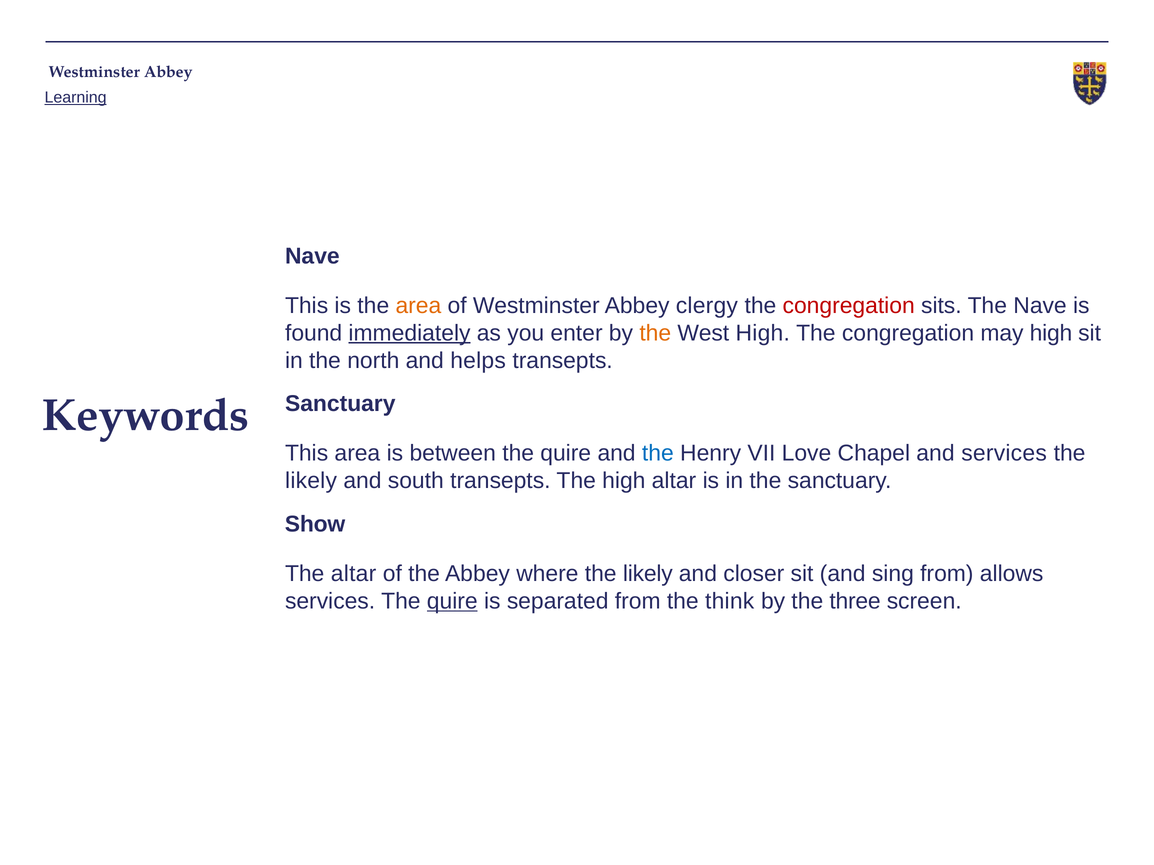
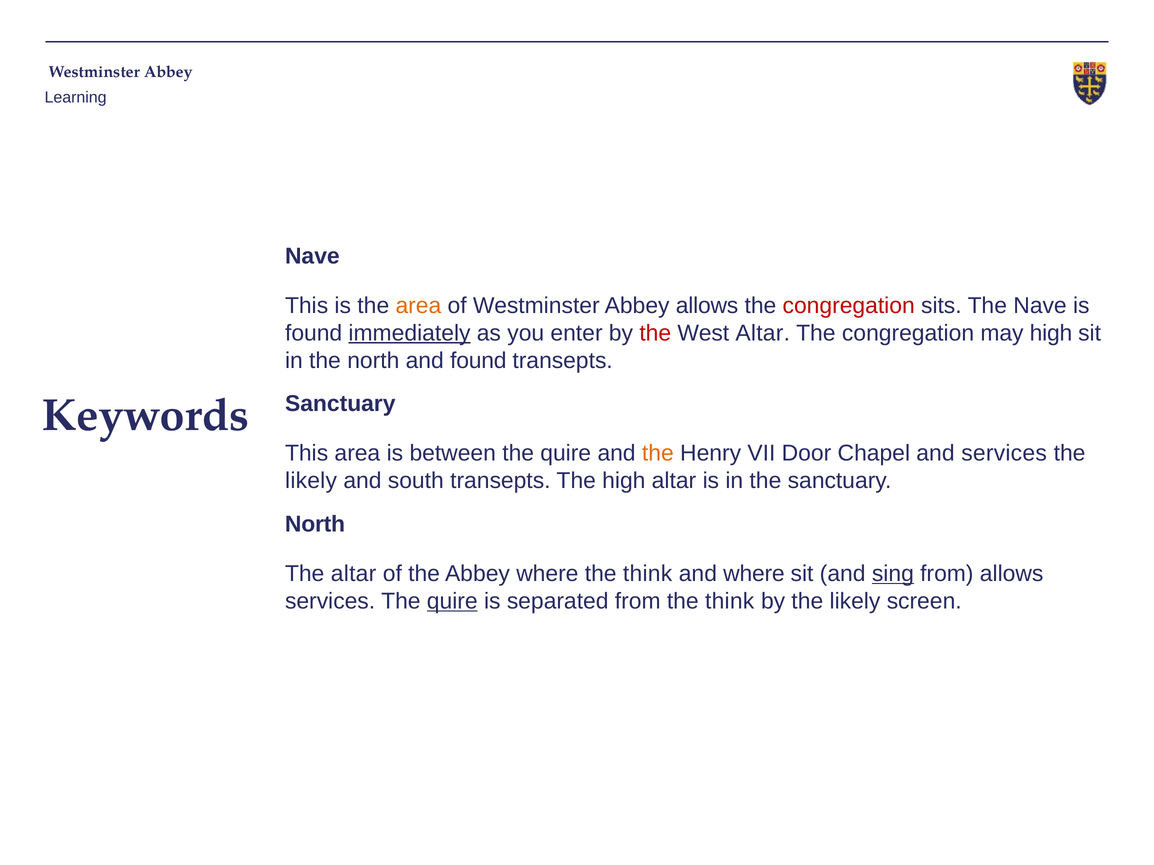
Learning underline: present -> none (76, 98)
Abbey clergy: clergy -> allows (707, 306)
the colour: orange -> red (655, 333)
West High: High -> Altar (763, 333)
and helps: helps -> found (478, 361)
the colour: blue -> orange (658, 454)
Love: Love -> Door (806, 454)
Show: Show -> North (315, 525)
where the likely: likely -> think (648, 574)
and closer: closer -> where (754, 574)
sing underline: none -> present (893, 574)
by the three: three -> likely (855, 601)
